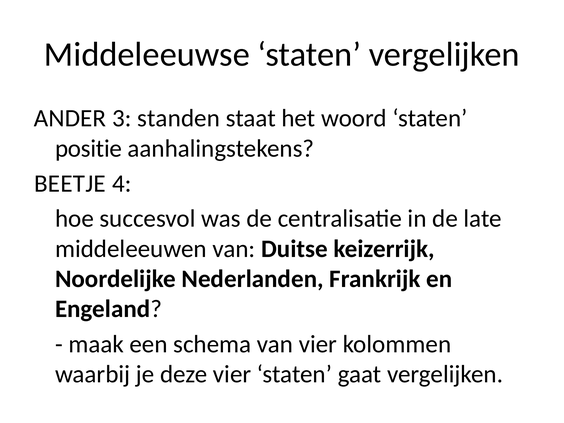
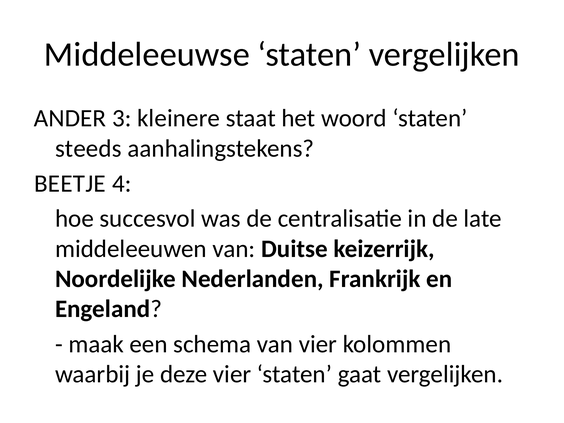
standen: standen -> kleinere (179, 118)
positie: positie -> steeds (88, 148)
